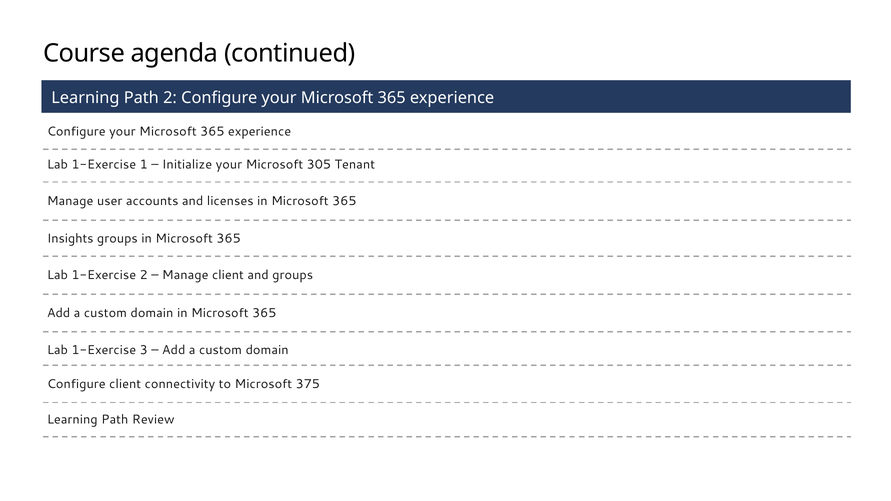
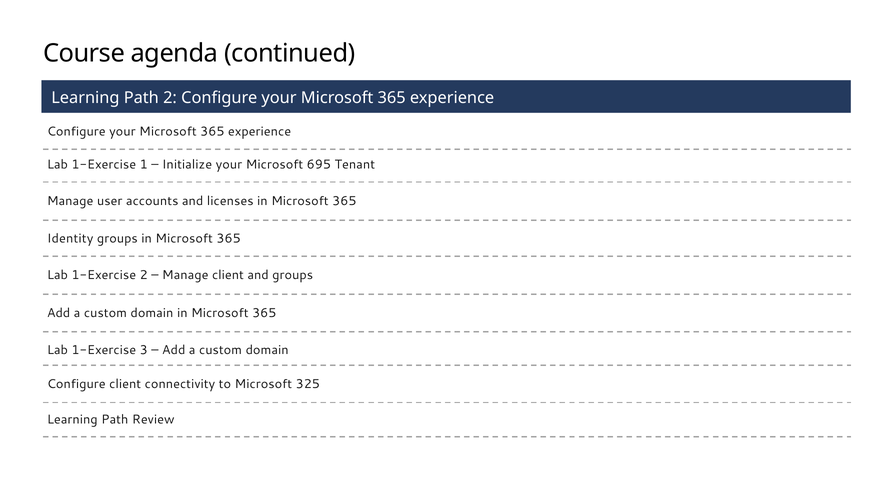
305: 305 -> 695 (319, 165)
Insights: Insights -> Identity (70, 239)
375: 375 -> 325 (308, 384)
